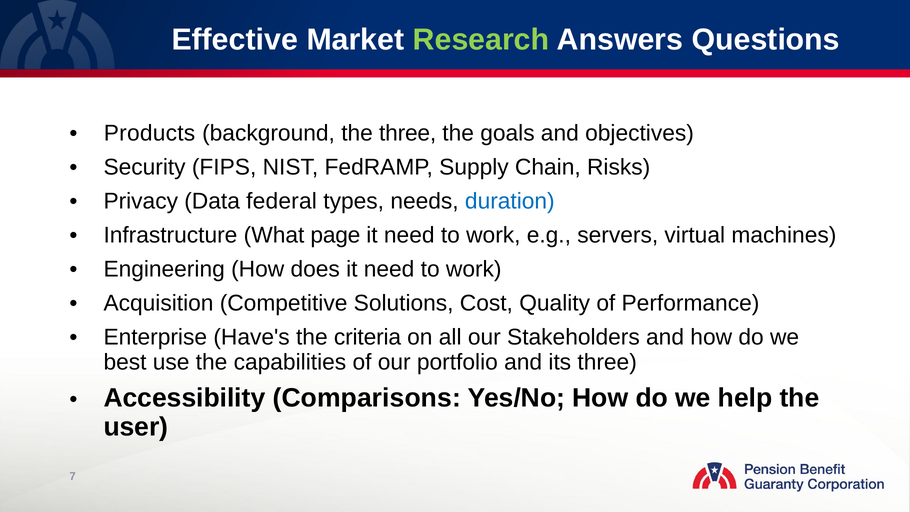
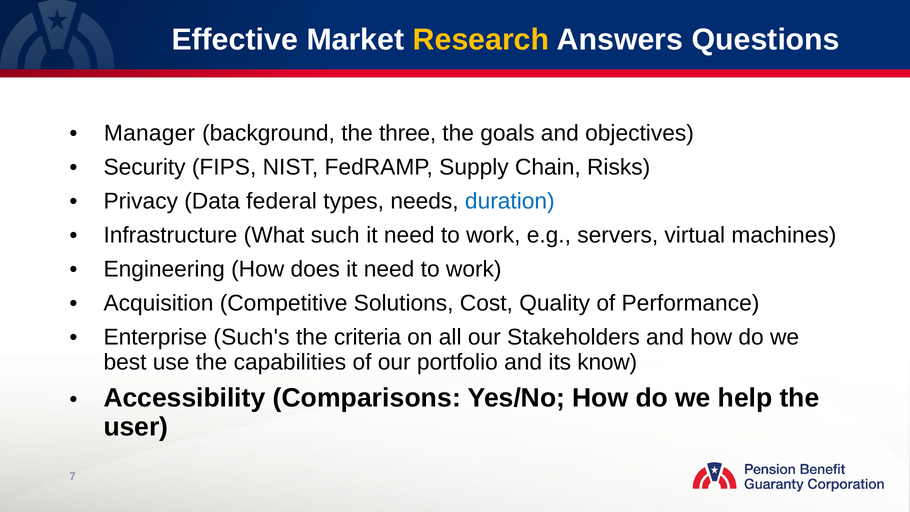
Research colour: light green -> yellow (481, 40)
Products: Products -> Manager (150, 133)
page: page -> such (335, 235)
Have's: Have's -> Such's (251, 337)
its three: three -> know (607, 362)
